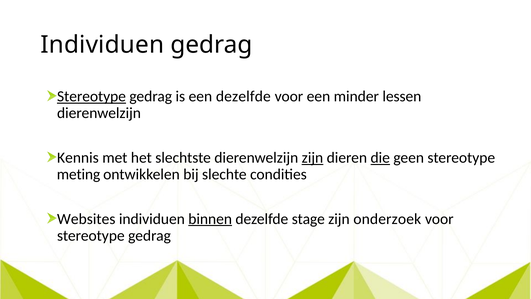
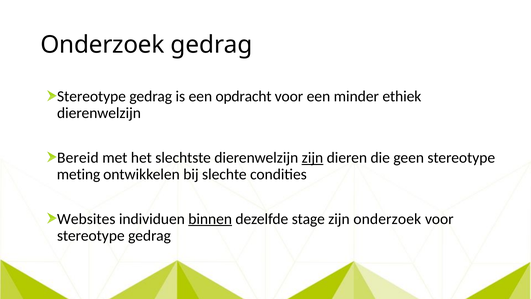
Individuen: Individuen -> Onderzoek (102, 45)
Stereotype underline: present -> none (91, 96)
een dezelfde: dezelfde -> opdracht (244, 96)
lessen: lessen -> ethiek (402, 96)
Kennis: Kennis -> Bereid (78, 158)
die underline: present -> none (380, 158)
